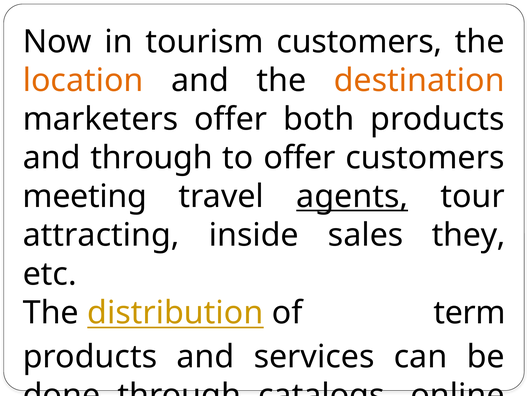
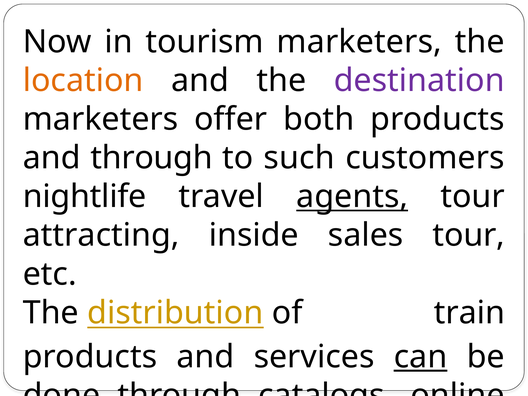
tourism customers: customers -> marketers (359, 42)
destination colour: orange -> purple (419, 81)
to offer: offer -> such (299, 158)
meeting: meeting -> nightlife (85, 197)
sales they: they -> tour (469, 235)
term: term -> train (469, 313)
can underline: none -> present (421, 357)
